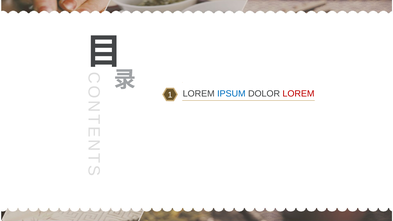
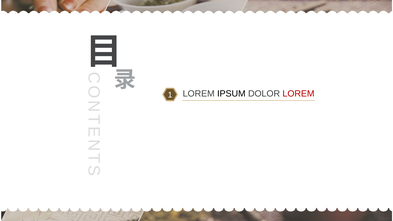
IPSUM colour: blue -> black (231, 94)
